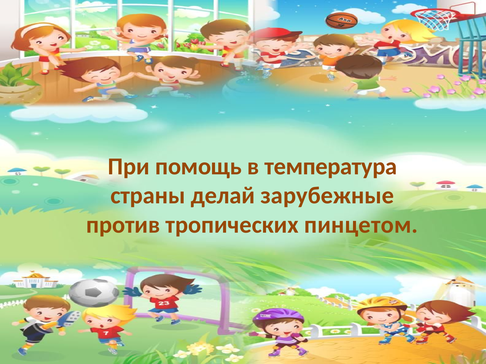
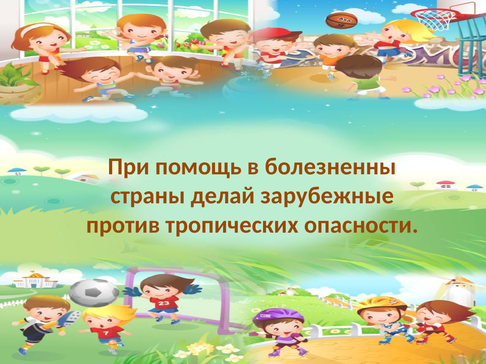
температура: температура -> болезненны (331, 167)
пинцетом: пинцетом -> опасности (361, 225)
